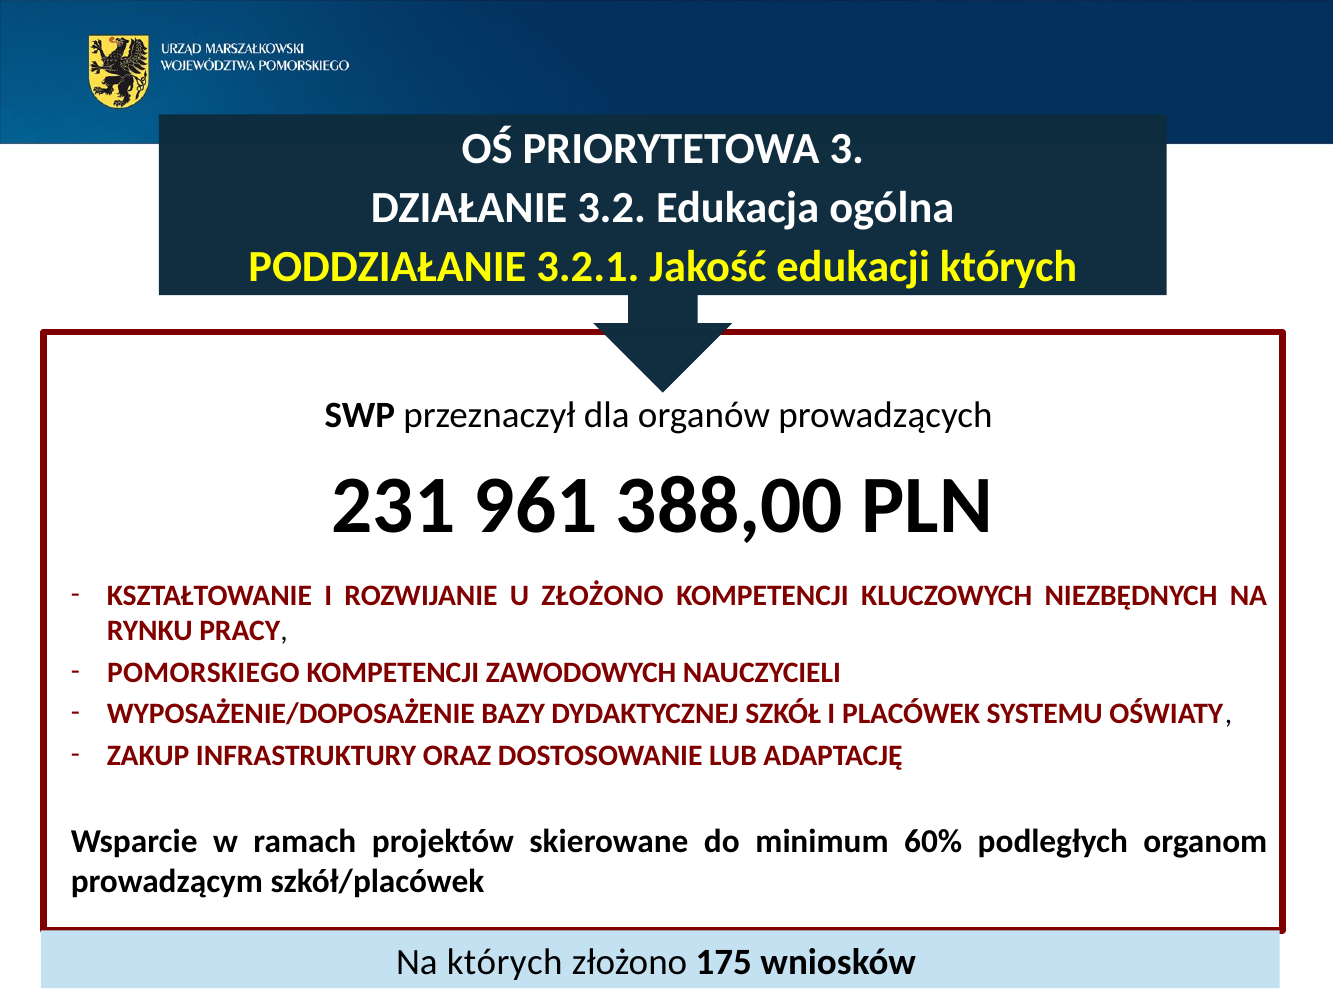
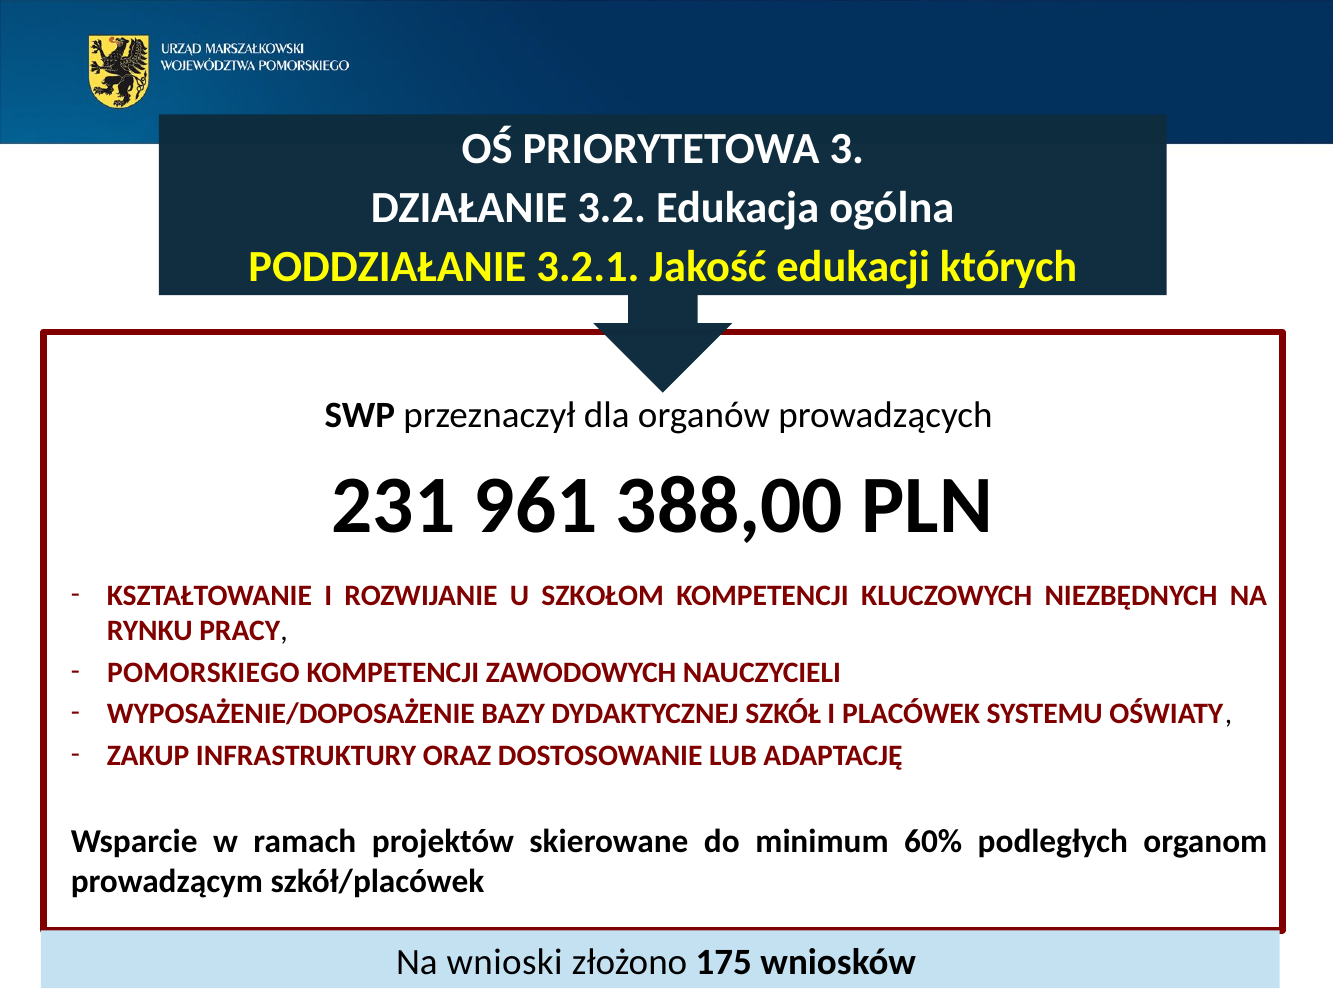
U ZŁOŻONO: ZŁOŻONO -> SZKOŁOM (603, 595)
Na których: których -> wnioski (505, 962)
